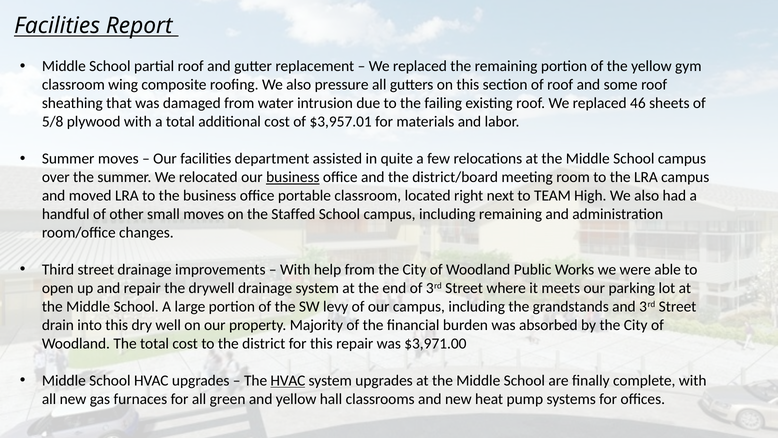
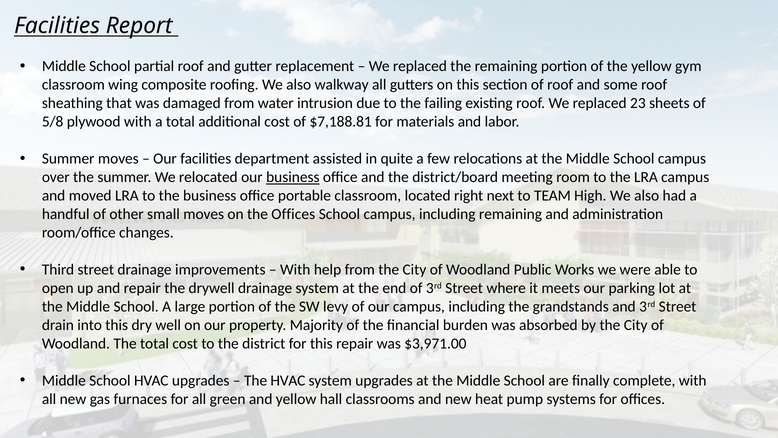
pressure: pressure -> walkway (342, 85)
46: 46 -> 23 (638, 103)
$3,957.01: $3,957.01 -> $7,188.81 (341, 122)
the Staffed: Staffed -> Offices (293, 214)
HVAC underline: present -> none (288, 380)
